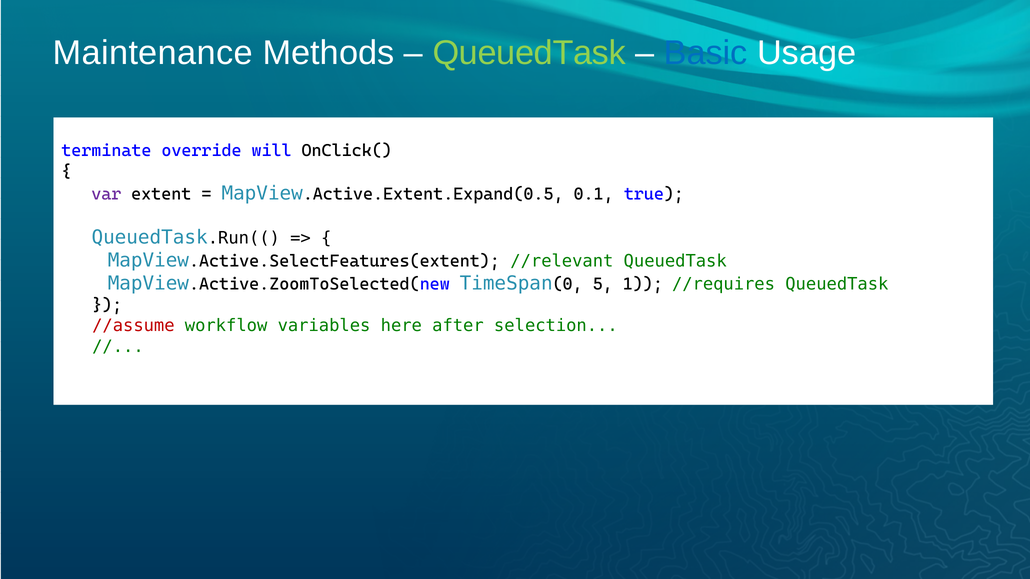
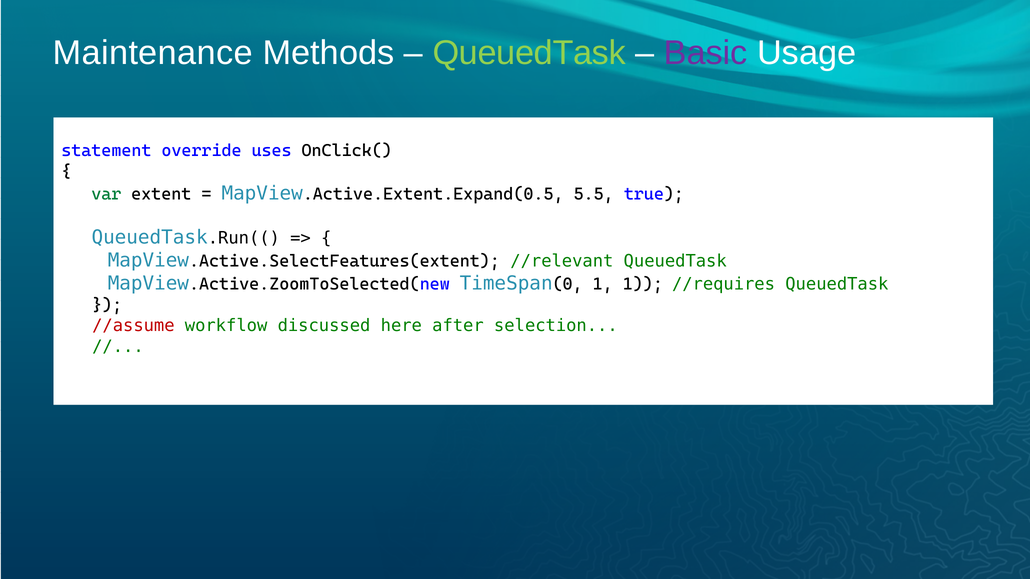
Basic colour: blue -> purple (706, 53)
terminate: terminate -> statement (106, 151)
will: will -> uses (272, 151)
var colour: purple -> green (106, 194)
0.1: 0.1 -> 5.5 (594, 194)
TimeSpan(0 5: 5 -> 1 (603, 284)
variables: variables -> discussed (324, 326)
